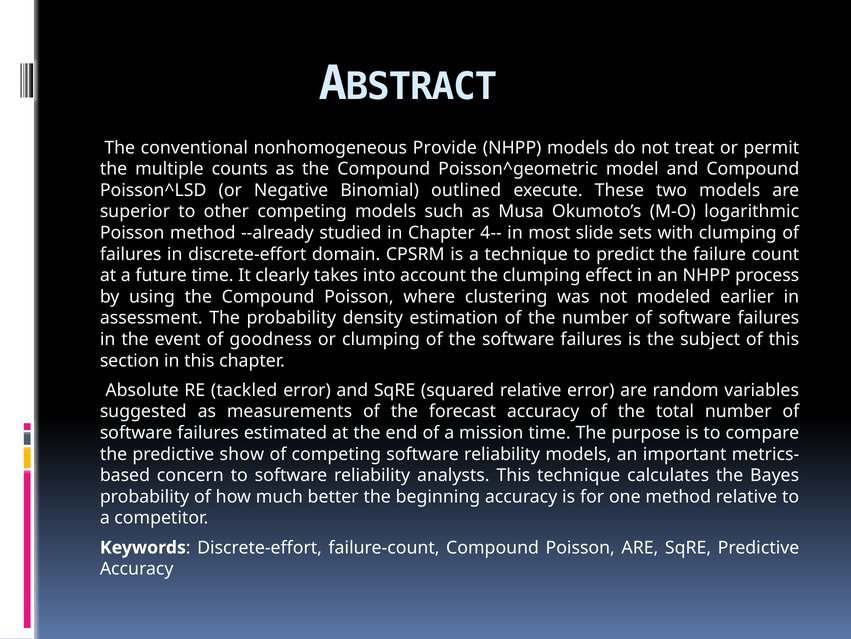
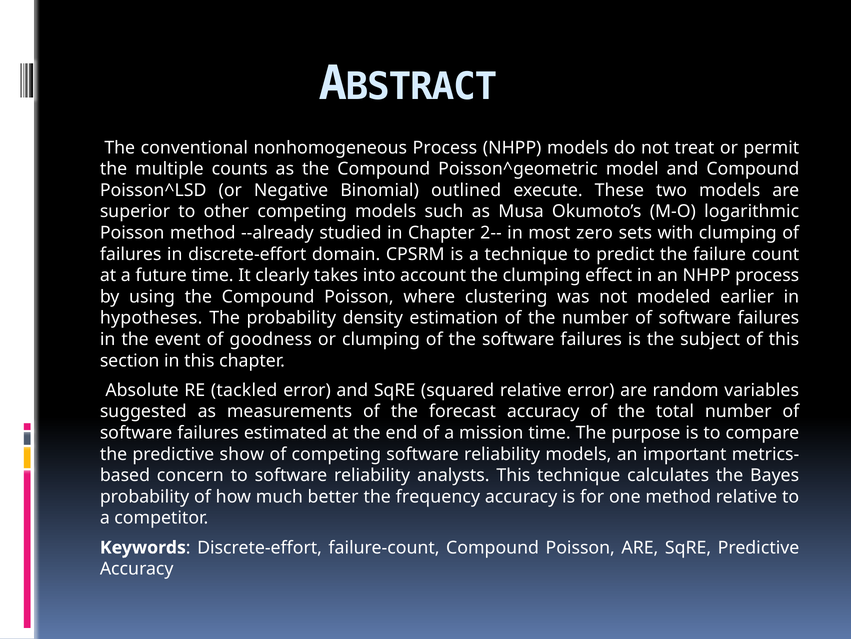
nonhomogeneous Provide: Provide -> Process (445, 148)
4--: 4-- -> 2-- (491, 233)
slide: slide -> zero (594, 233)
assessment: assessment -> hypotheses (151, 318)
beginning: beginning -> frequency (438, 496)
